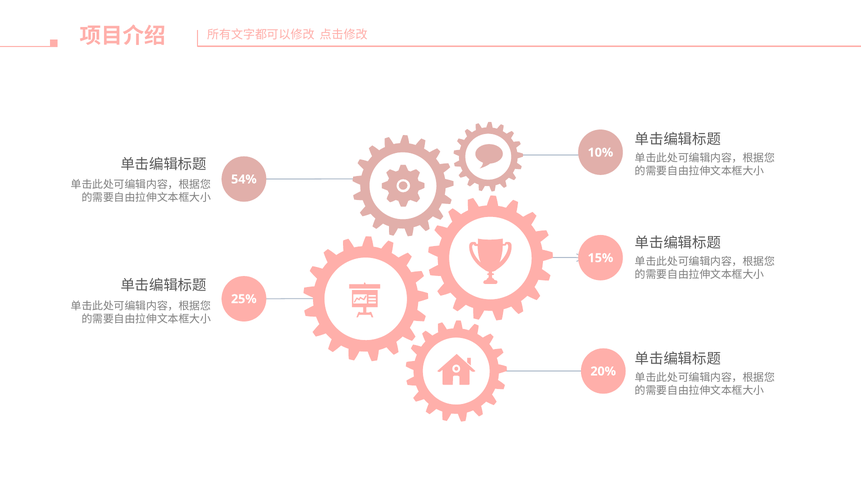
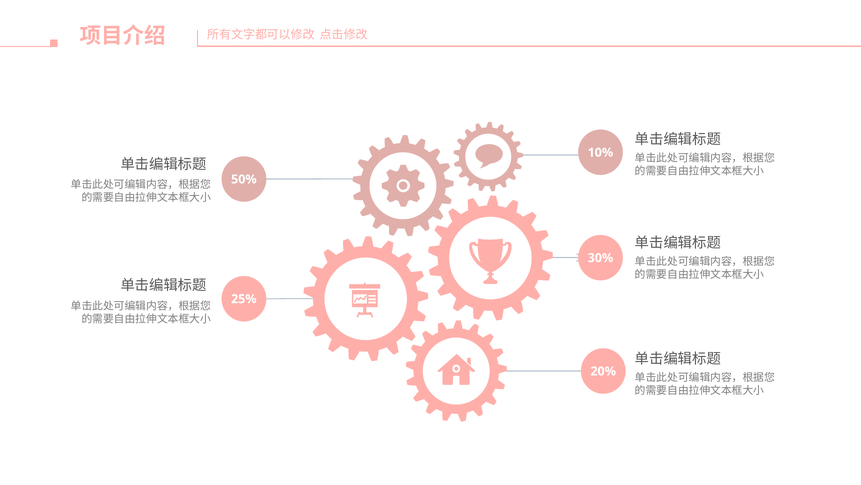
54%: 54% -> 50% (244, 179)
15%: 15% -> 30% (600, 258)
